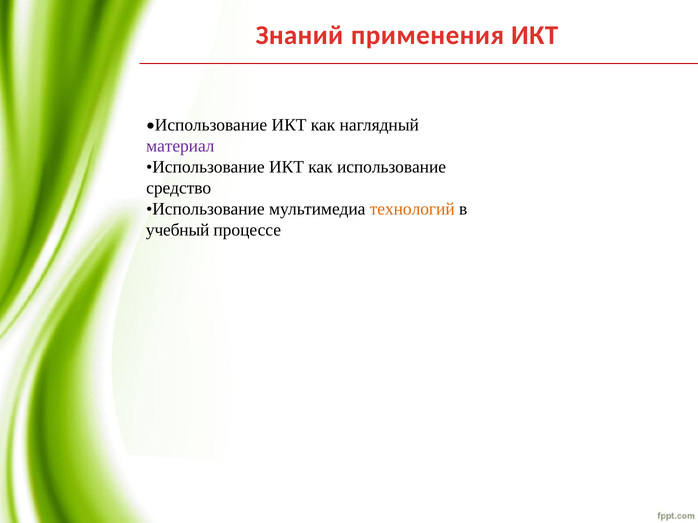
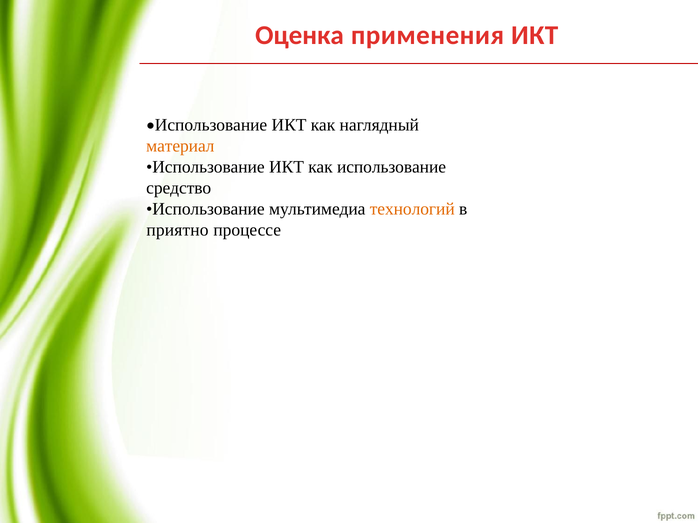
Знаний: Знаний -> Оценка (300, 36)
материал colour: purple -> orange (180, 146)
учебный: учебный -> приятно (178, 230)
